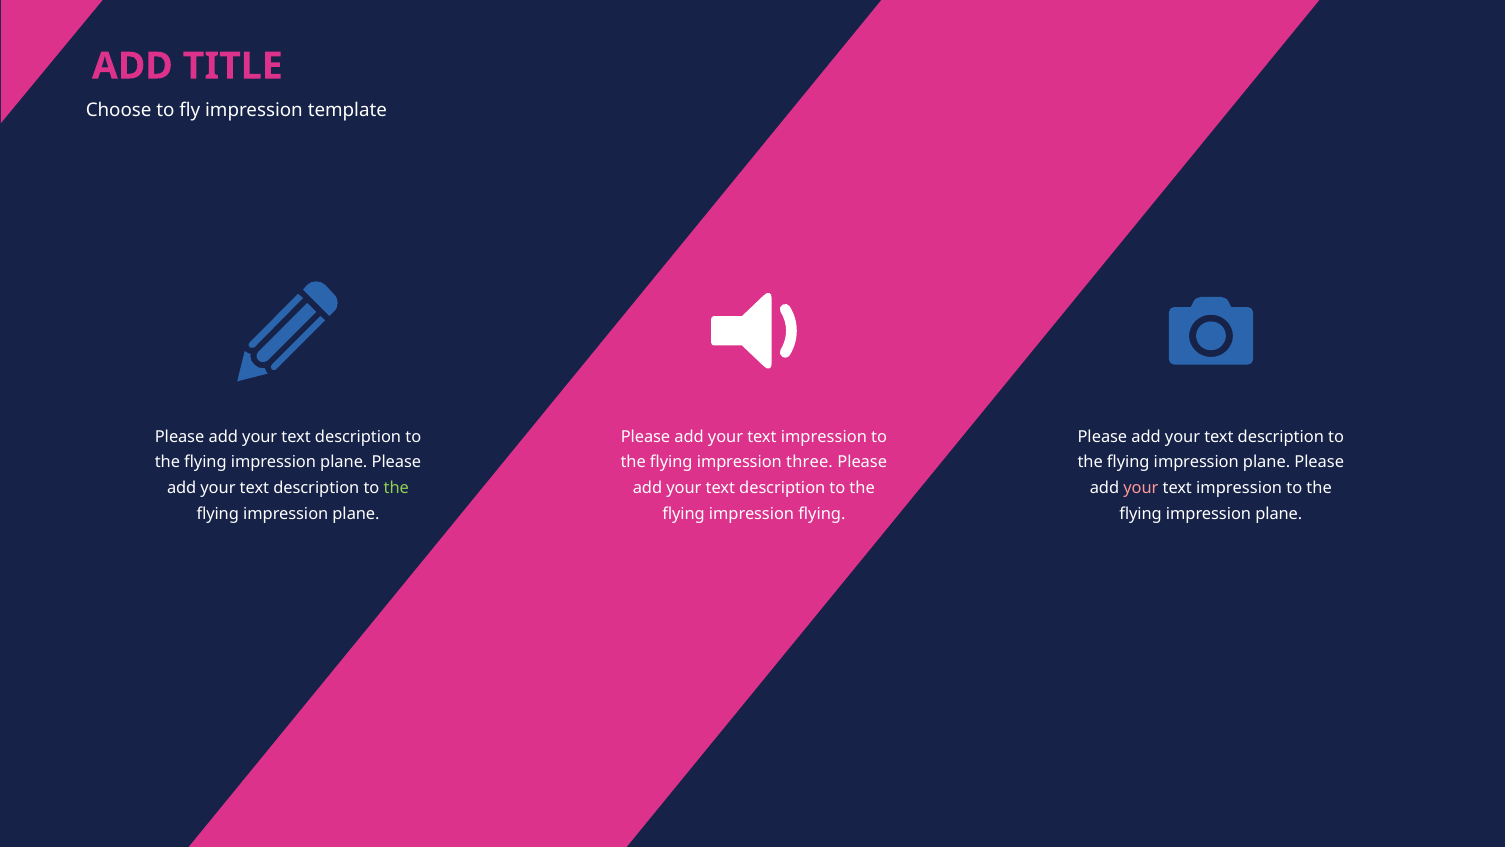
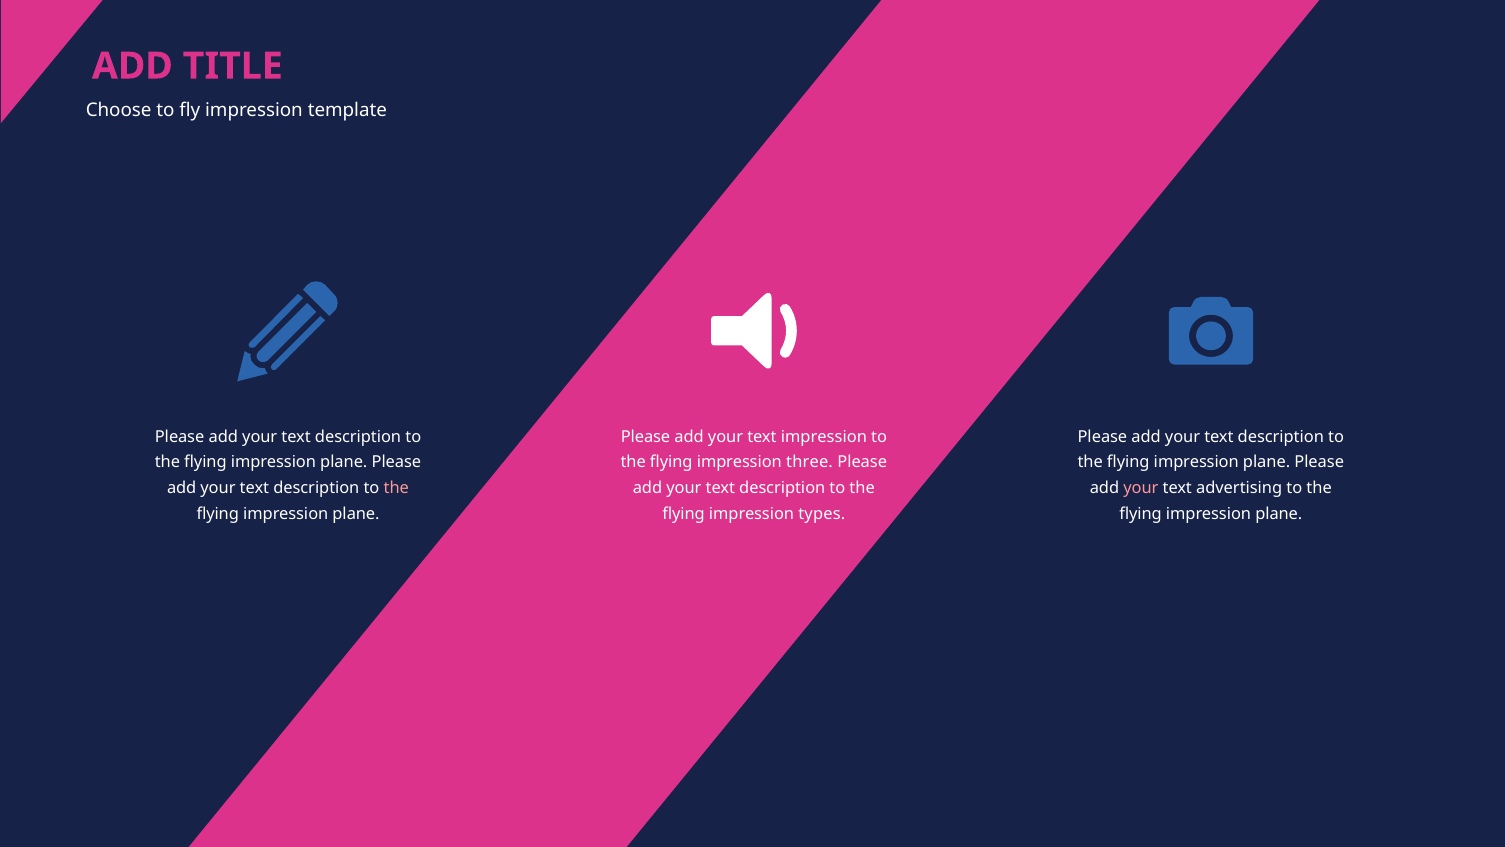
the colour: light green -> pink (396, 488)
impression: impression -> advertising (1239, 488)
impression flying: flying -> types (822, 514)
